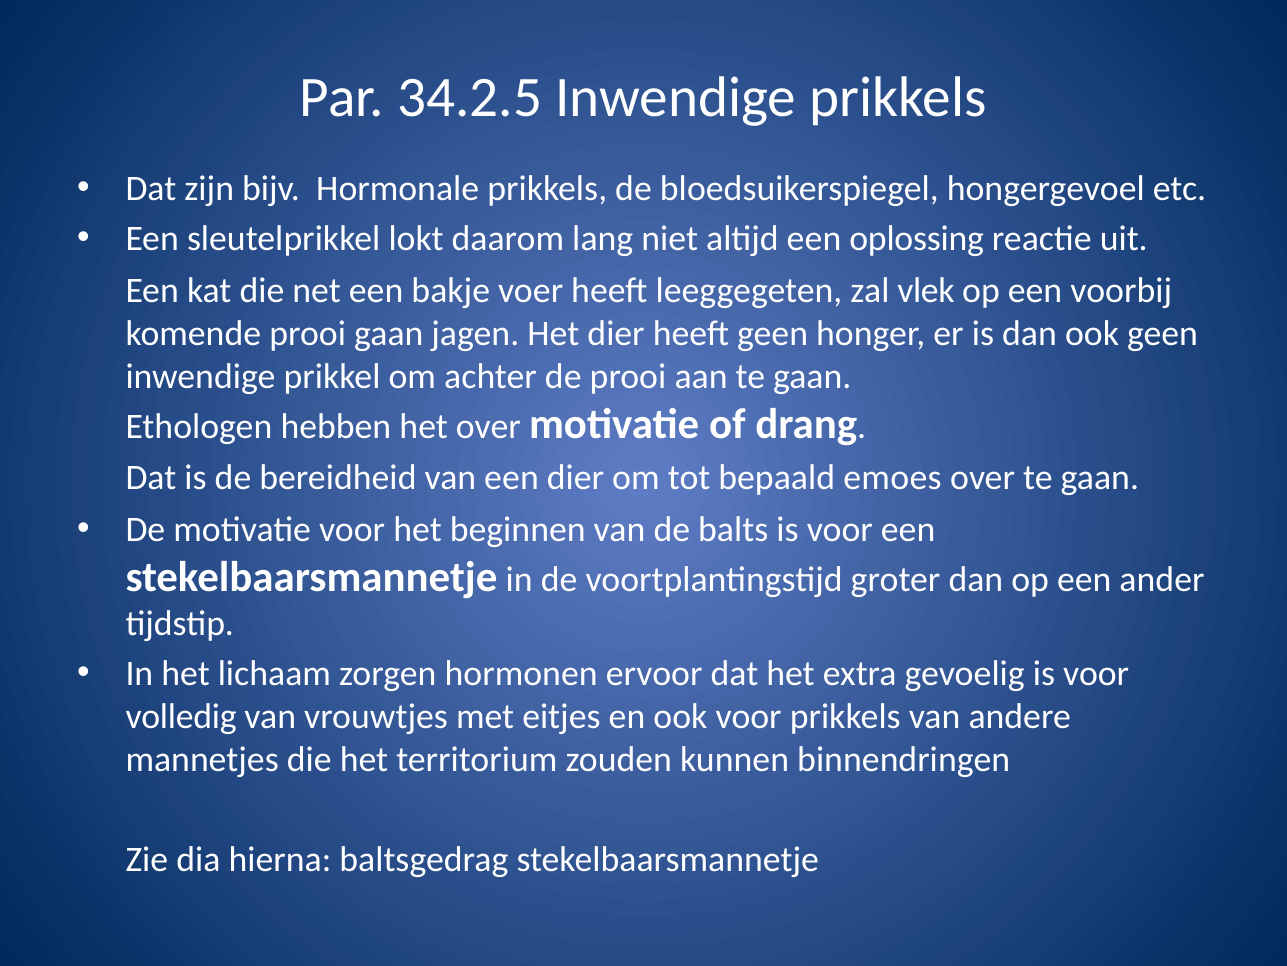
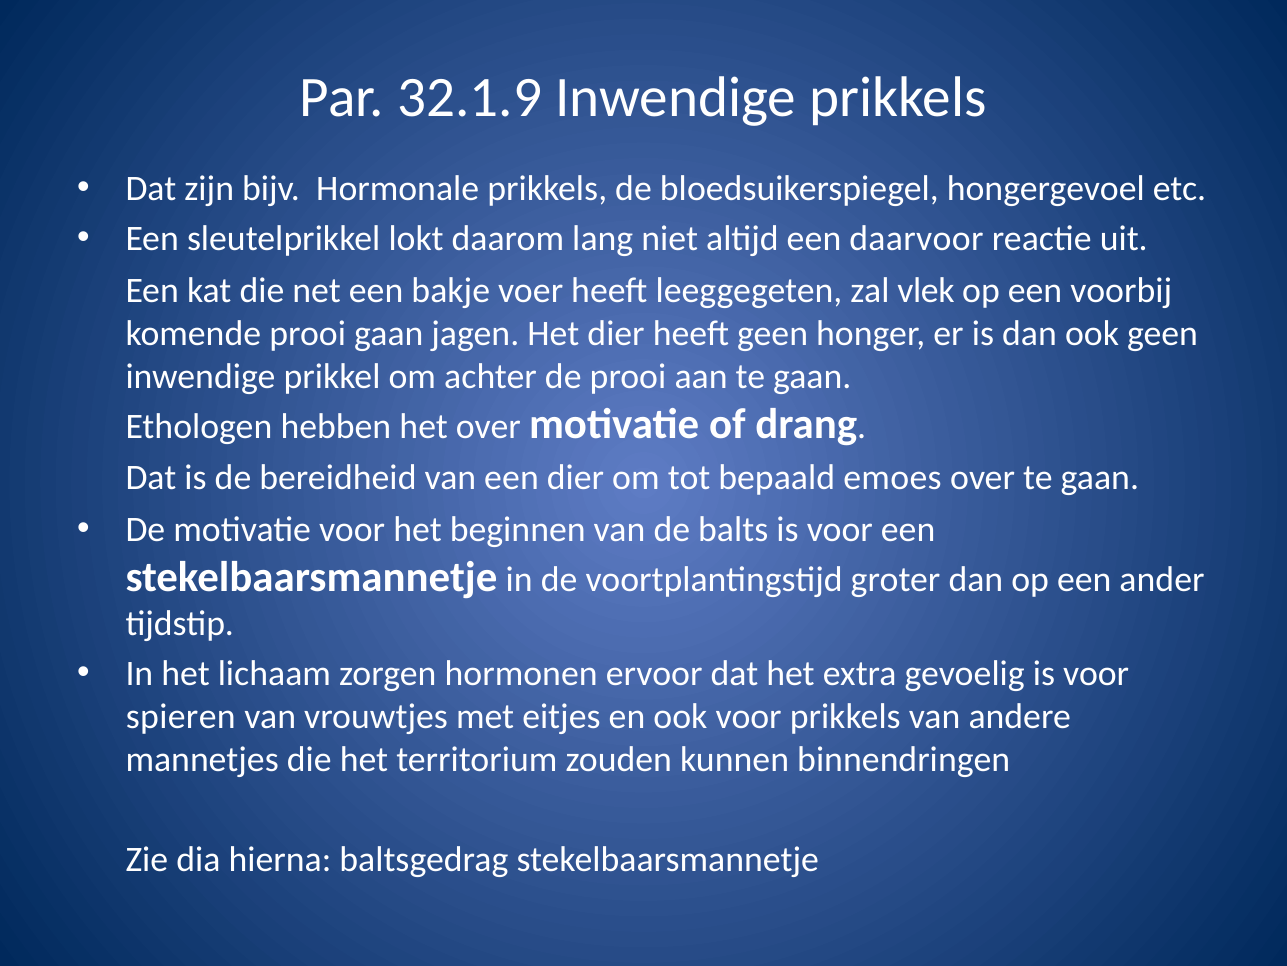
34.2.5: 34.2.5 -> 32.1.9 (470, 97)
oplossing: oplossing -> daarvoor (916, 239)
volledig: volledig -> spieren (181, 716)
